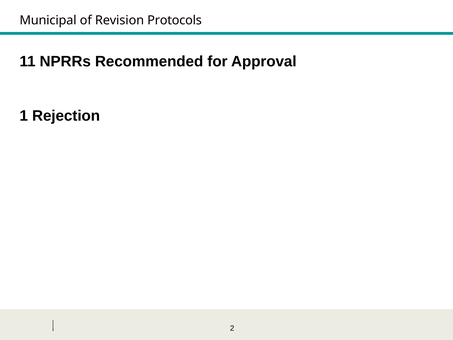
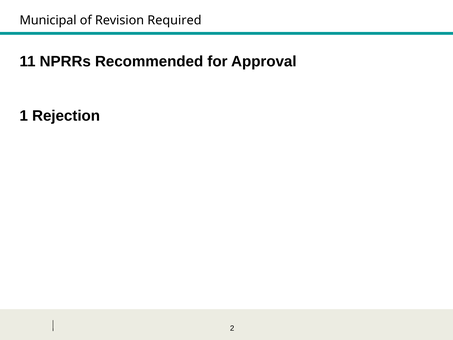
Protocols: Protocols -> Required (174, 20)
